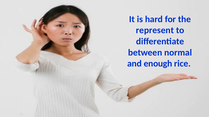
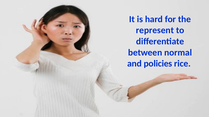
enough: enough -> policies (158, 64)
